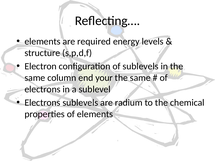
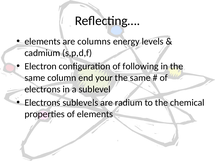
required: required -> columns (94, 42)
structure: structure -> cadmium (42, 53)
of sublevels: sublevels -> following (141, 66)
